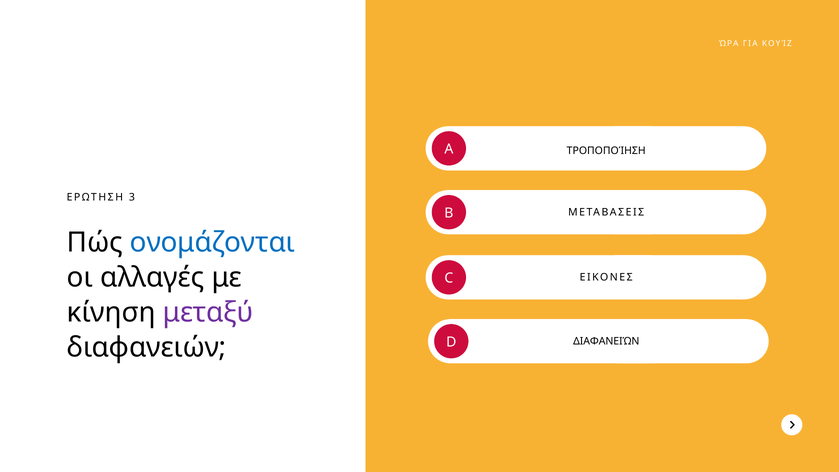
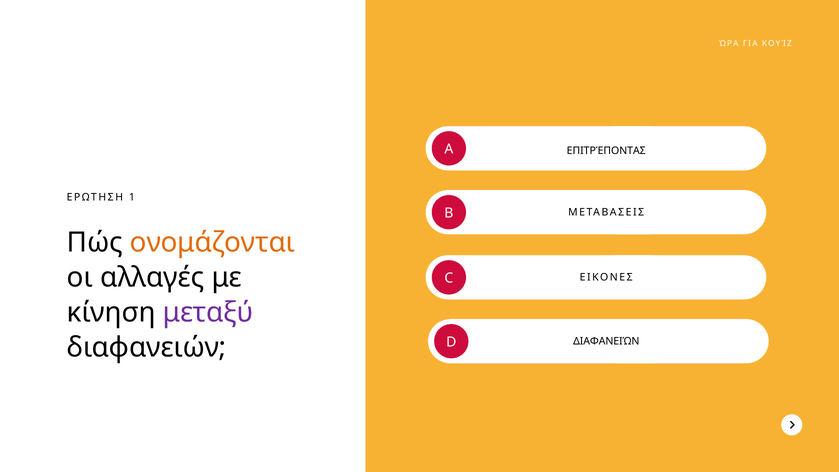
ΤΡΟΠΟΠΟΊΗΣΗ: ΤΡΟΠΟΠΟΊΗΣΗ -> ΕΠΙΤΡΈΠΟΝΤΑΣ (606, 151)
3: 3 -> 1 (132, 197)
ονομάζονται colour: blue -> orange (212, 242)
